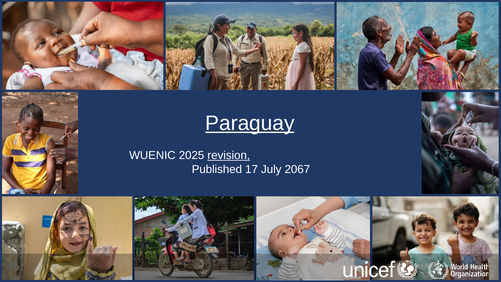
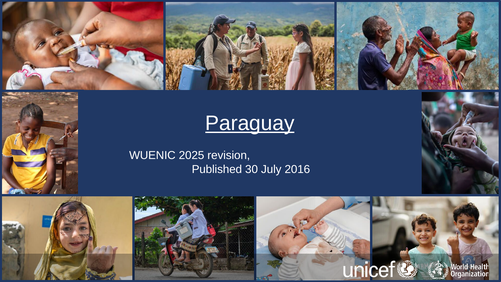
revision underline: present -> none (229, 155)
17: 17 -> 30 (252, 169)
2067: 2067 -> 2016 (297, 169)
